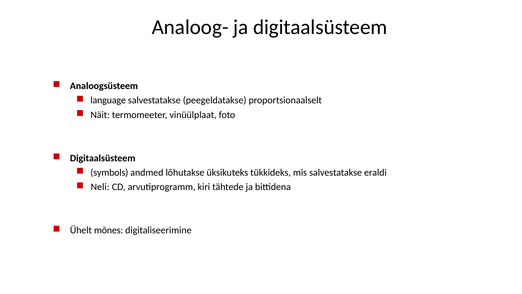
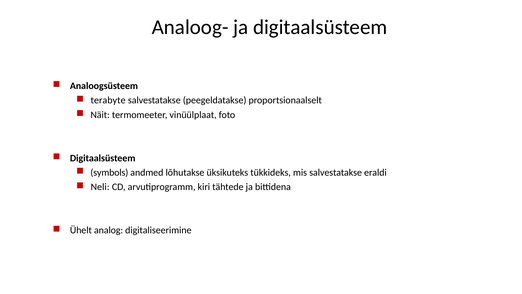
language: language -> terabyte (108, 100)
mõnes: mõnes -> analog (109, 230)
